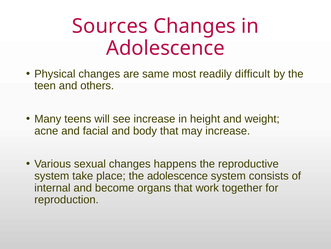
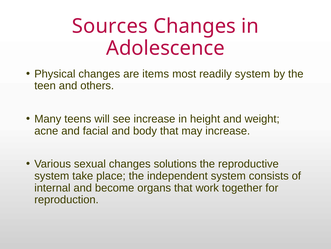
same: same -> items (156, 74)
readily difficult: difficult -> system (253, 74)
happens: happens -> solutions (175, 163)
the adolescence: adolescence -> independent (177, 175)
